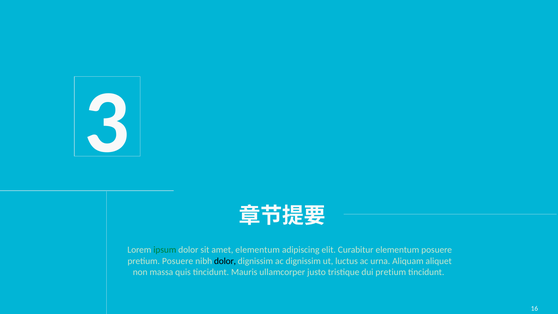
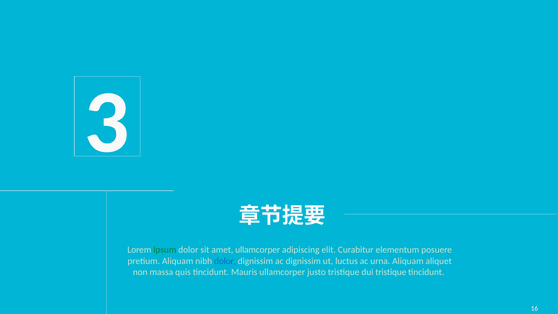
amet elementum: elementum -> ullamcorper (258, 250)
pretium Posuere: Posuere -> Aliquam (178, 261)
dolor colour: black -> blue (225, 261)
dui pretium: pretium -> tristique (391, 272)
